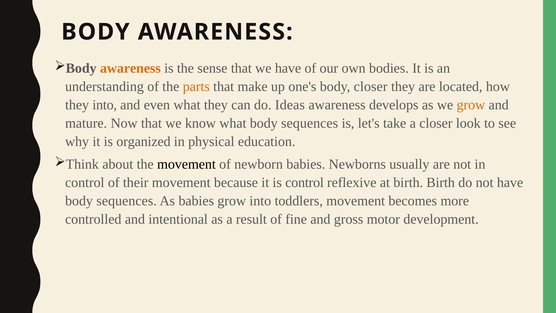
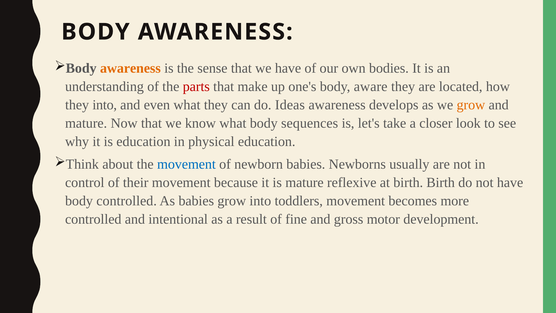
parts colour: orange -> red (196, 87)
body closer: closer -> aware (371, 87)
is organized: organized -> education (143, 142)
movement colour: black -> blue (186, 164)
is control: control -> mature (304, 182)
sequences: sequences -> controlled (127, 201)
